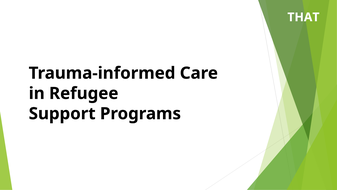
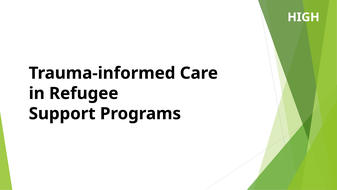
THAT: THAT -> HIGH (303, 17)
